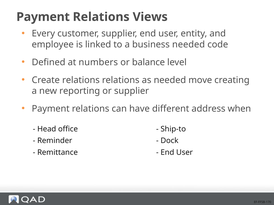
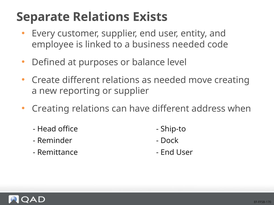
Payment: Payment -> Separate (43, 17)
Views: Views -> Exists (150, 17)
numbers: numbers -> purposes (98, 62)
Create relations: relations -> different (81, 80)
Payment: Payment -> Creating (51, 109)
